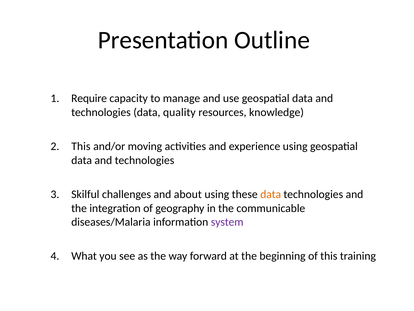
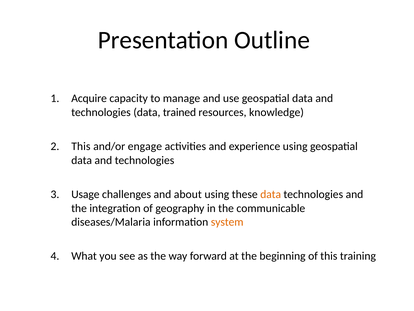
Require: Require -> Acquire (89, 98)
quality: quality -> trained (179, 112)
moving: moving -> engage (145, 146)
Skilful: Skilful -> Usage (85, 194)
system colour: purple -> orange (227, 222)
